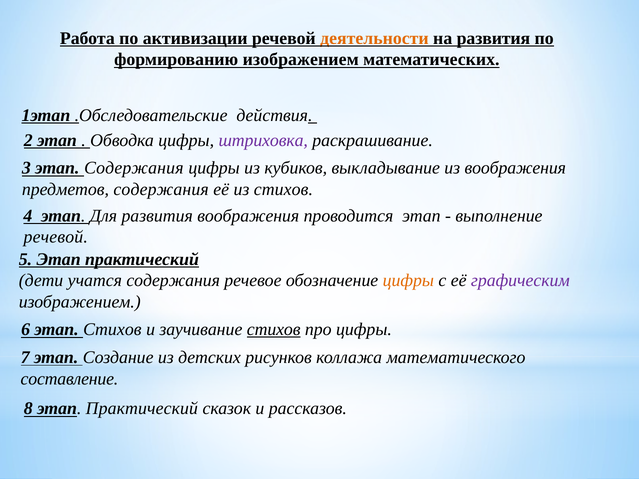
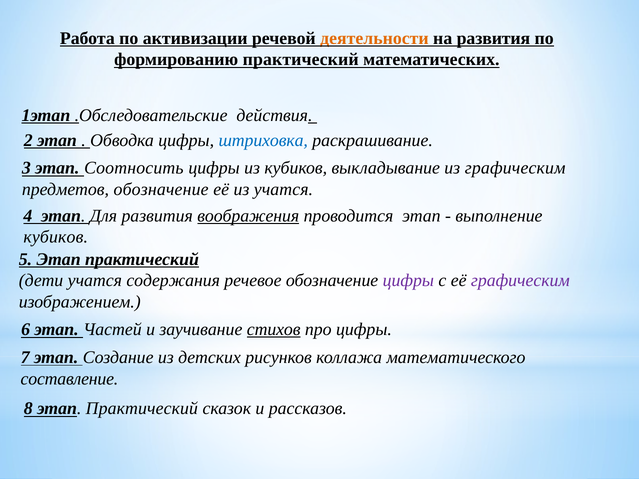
формированию изображением: изображением -> практический (301, 60)
штриховка colour: purple -> blue (263, 140)
этап Содержания: Содержания -> Соотносить (134, 168)
из воображения: воображения -> графическим (515, 168)
предметов содержания: содержания -> обозначение (161, 190)
из стихов: стихов -> учатся (283, 190)
воображения underline: none -> present (248, 216)
речевой: речевой -> кубиков (56, 237)
цифры colour: orange -> purple (408, 281)
этап Стихов: Стихов -> Частей (112, 330)
